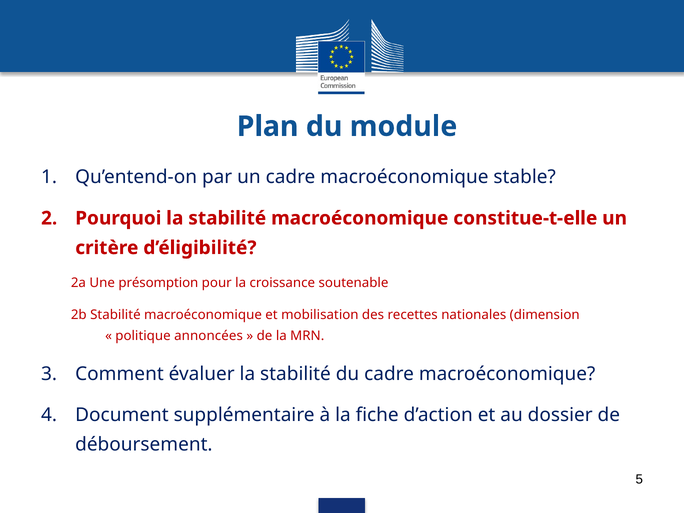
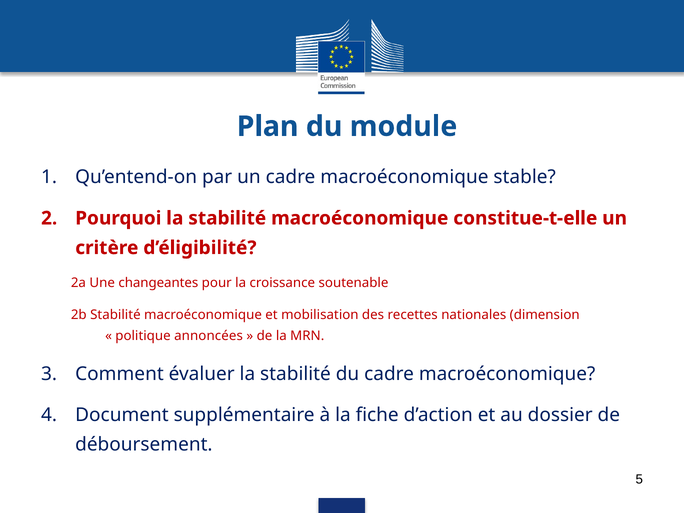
présomption: présomption -> changeantes (158, 283)
